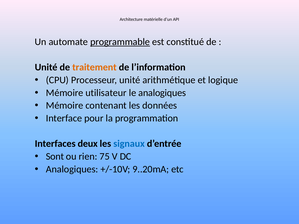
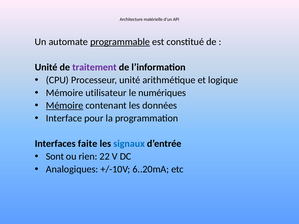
traitement colour: orange -> purple (94, 67)
le analogiques: analogiques -> numériques (162, 93)
Mémoire underline: none -> present (65, 106)
deux: deux -> faite (88, 144)
75: 75 -> 22 (105, 157)
9..20mA: 9..20mA -> 6..20mA (151, 169)
